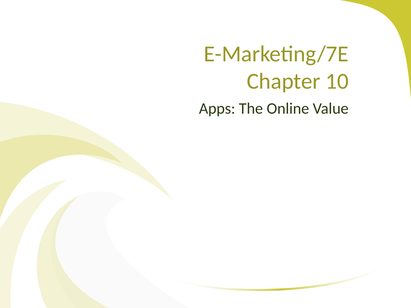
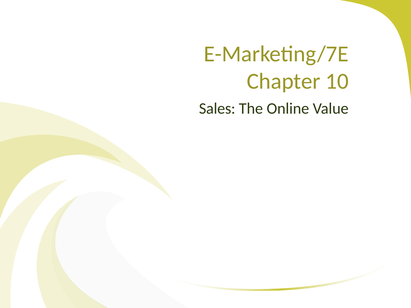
Apps: Apps -> Sales (217, 109)
